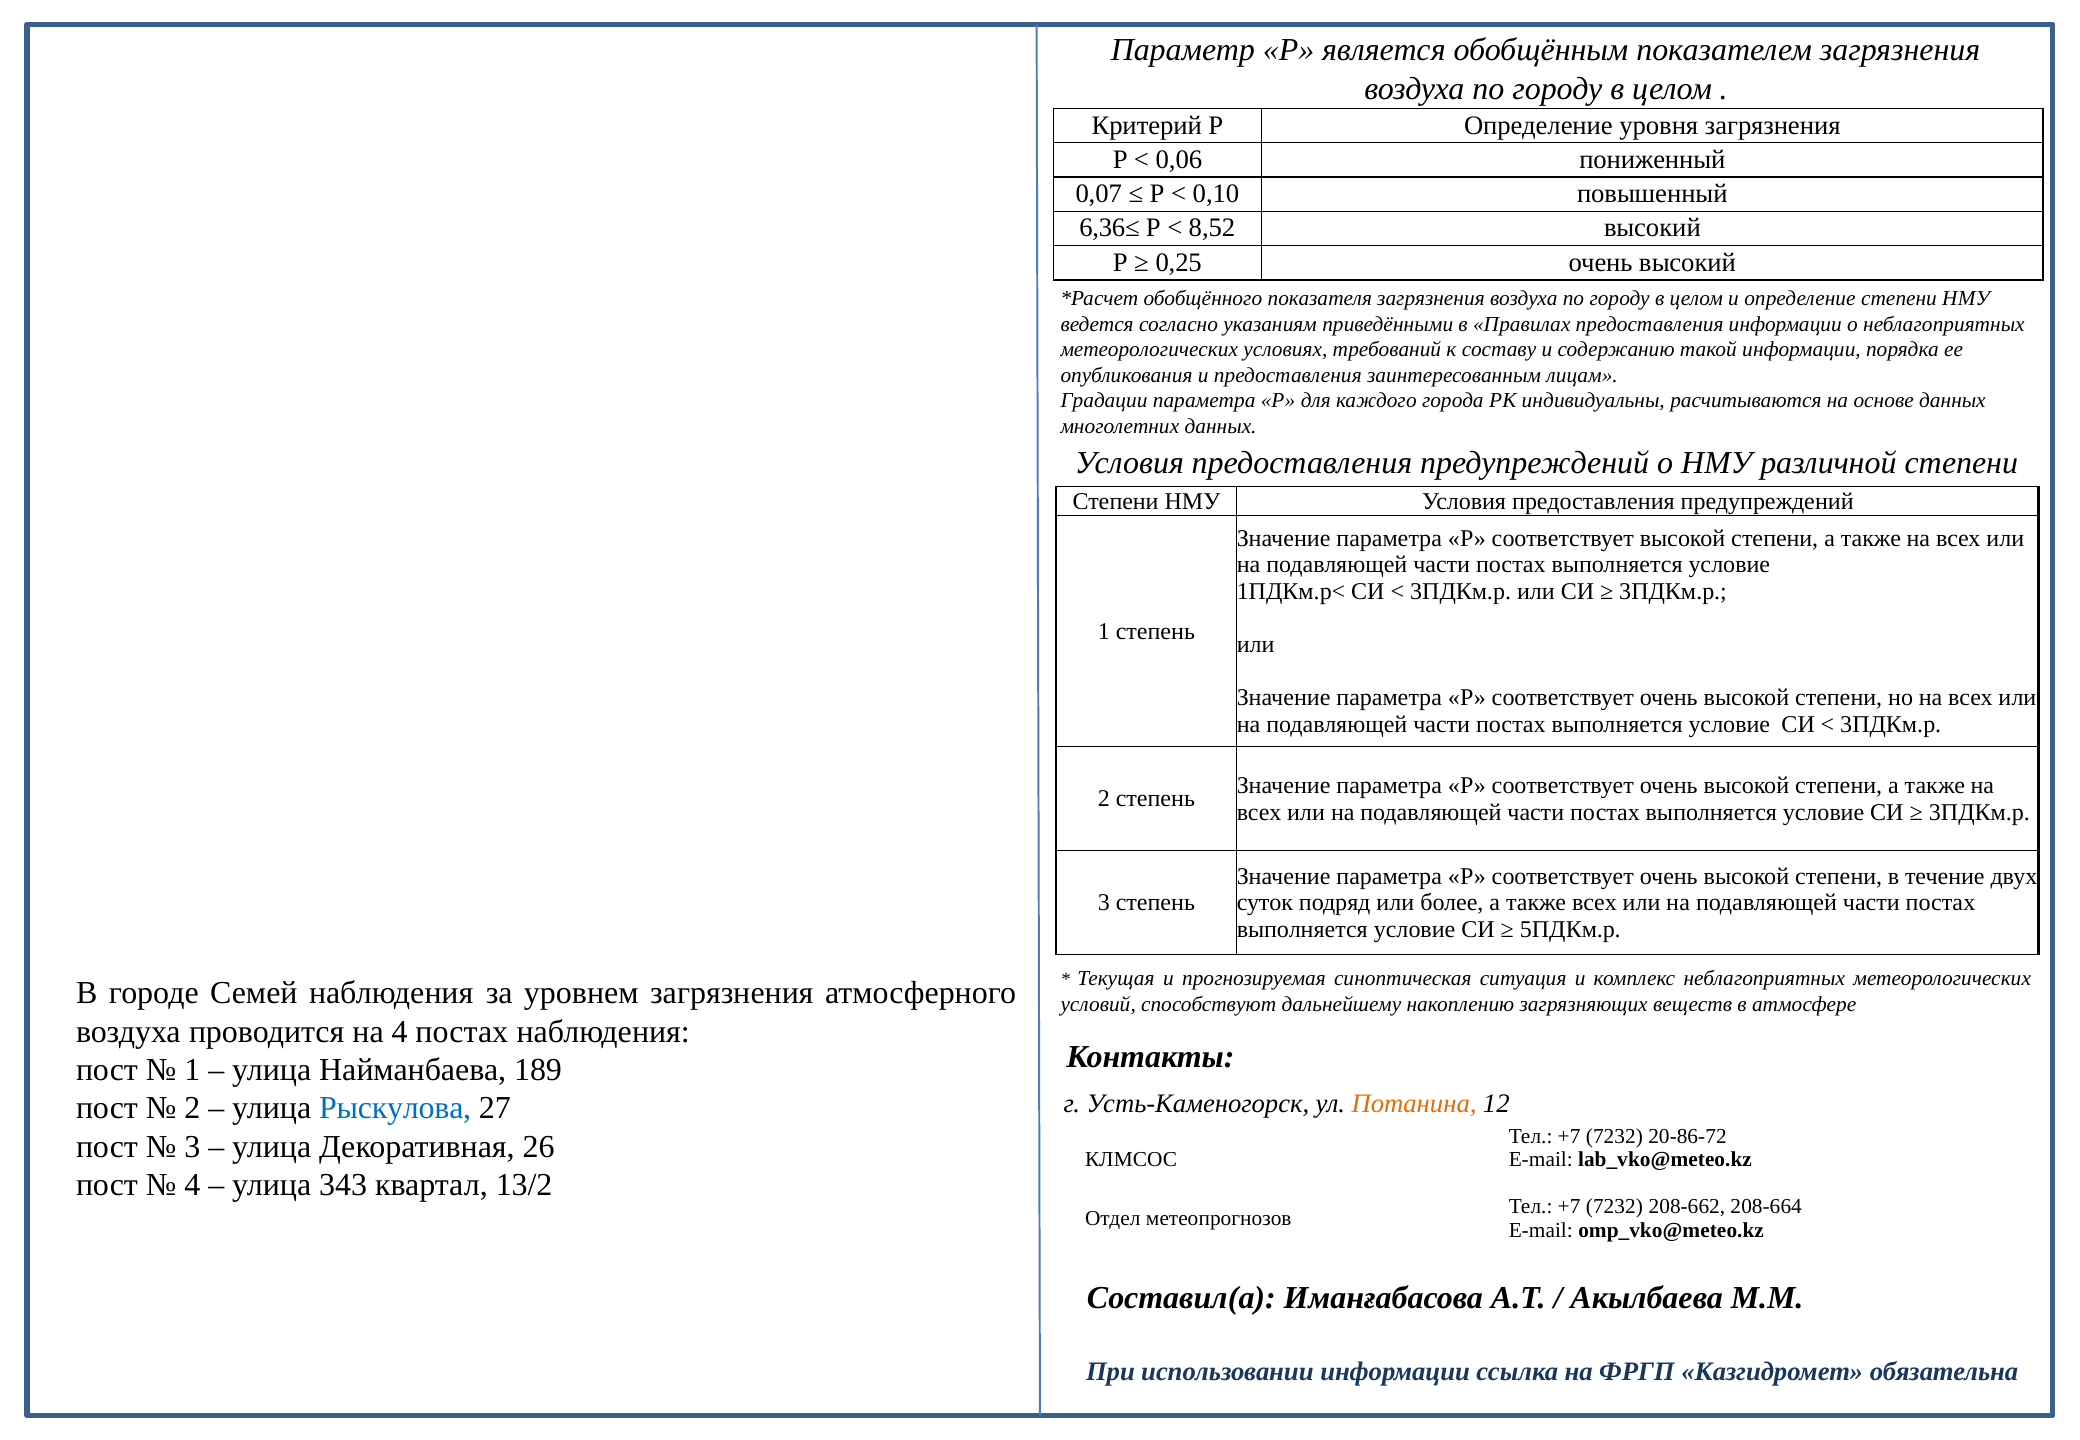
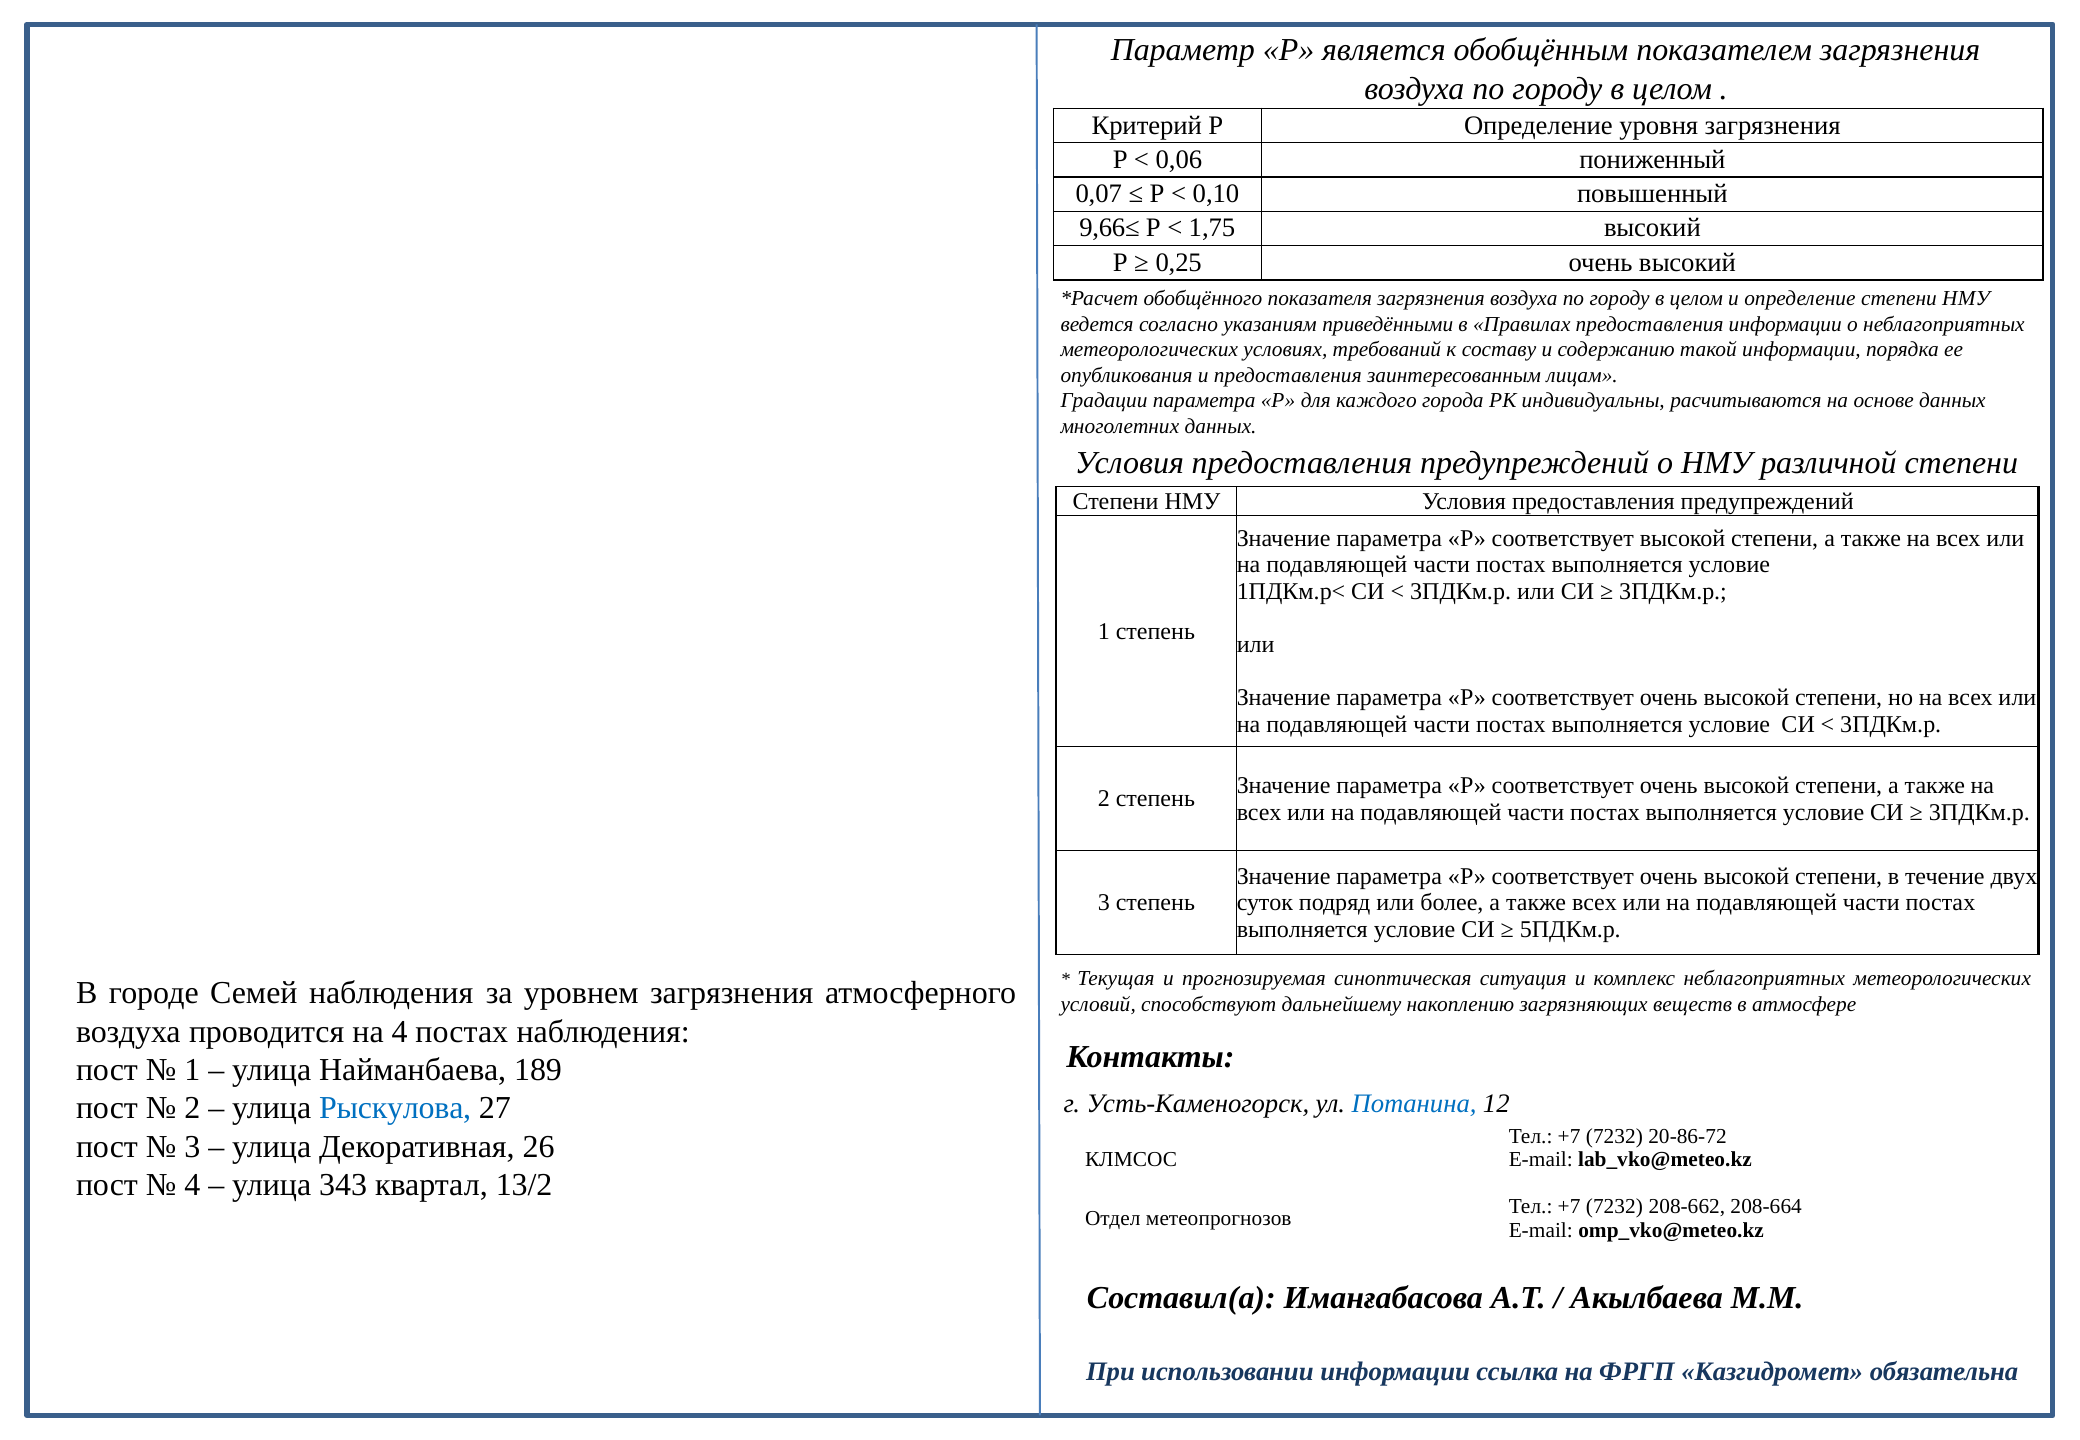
6,36≤: 6,36≤ -> 9,66≤ (1109, 228)
8,52: 8,52 -> 1,75 (1212, 228)
Потанина colour: orange -> blue (1414, 1103)
